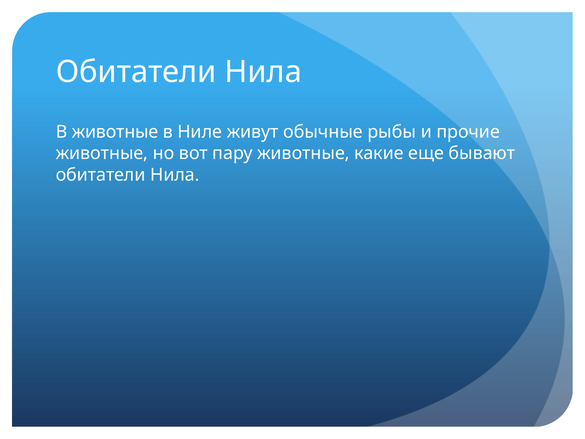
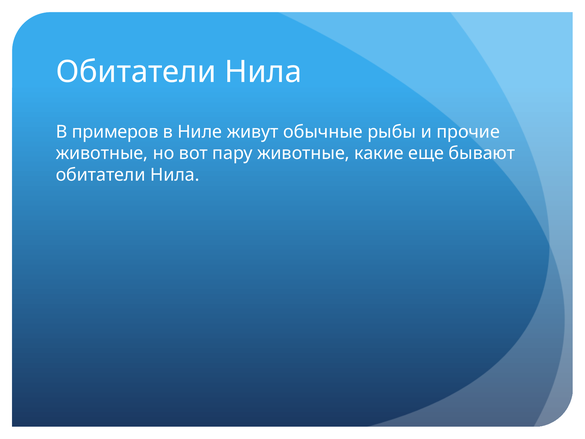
В животные: животные -> примеров (115, 132)
